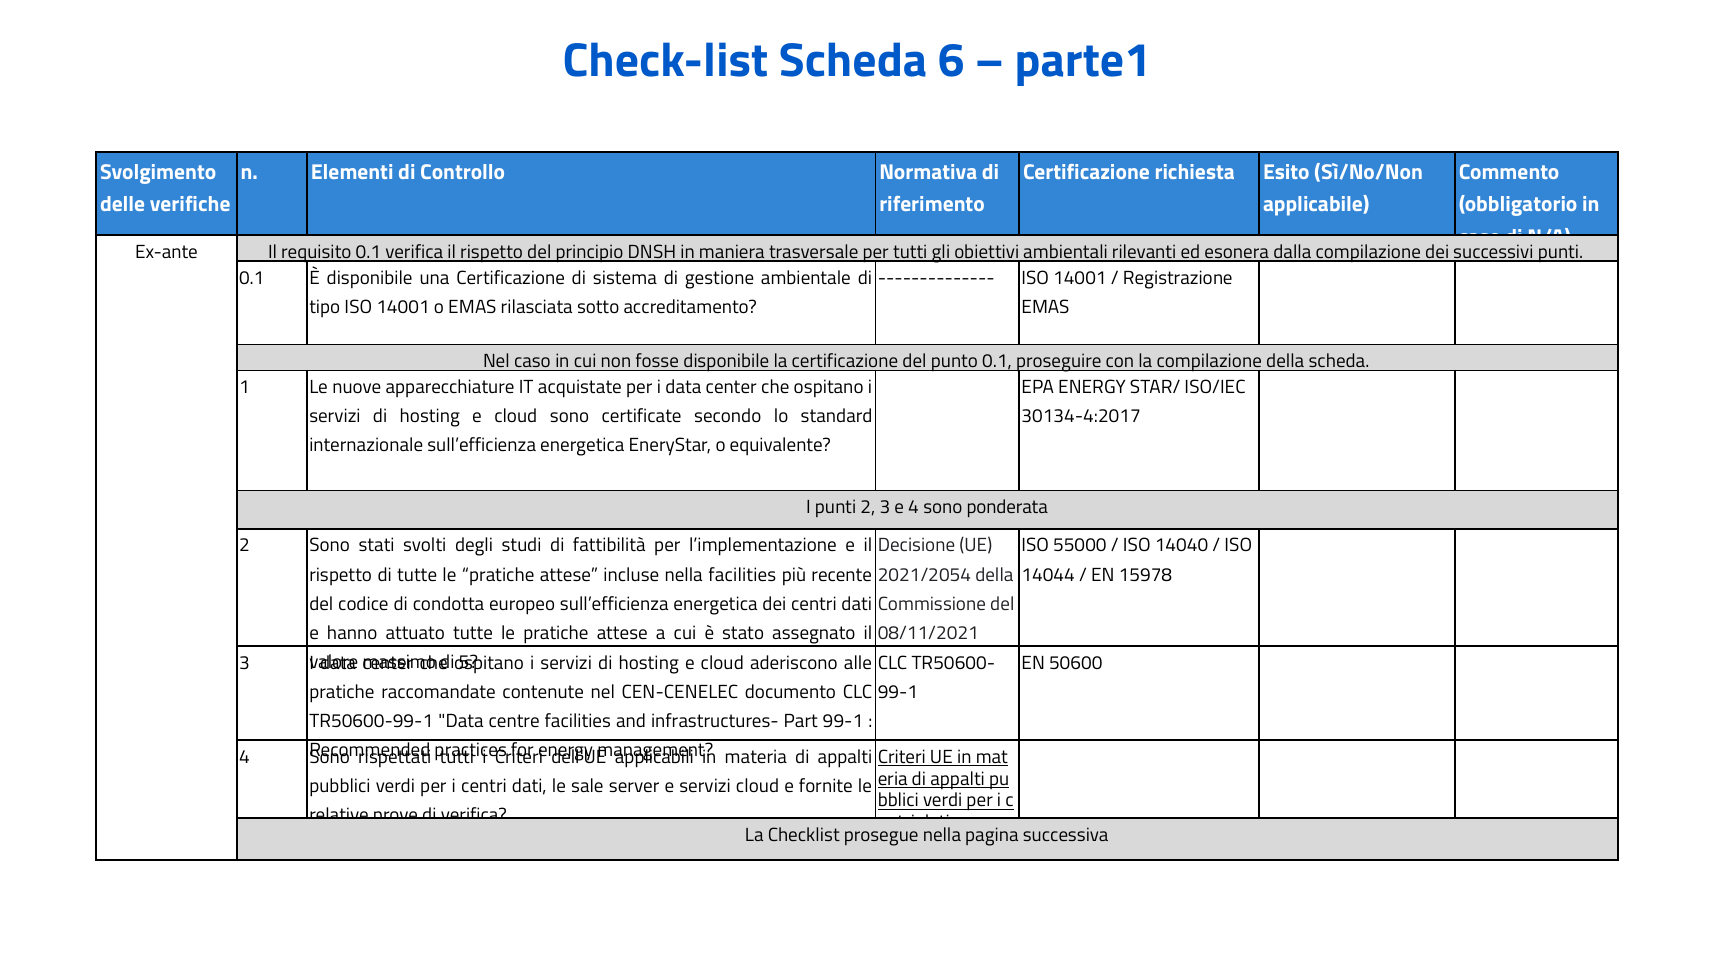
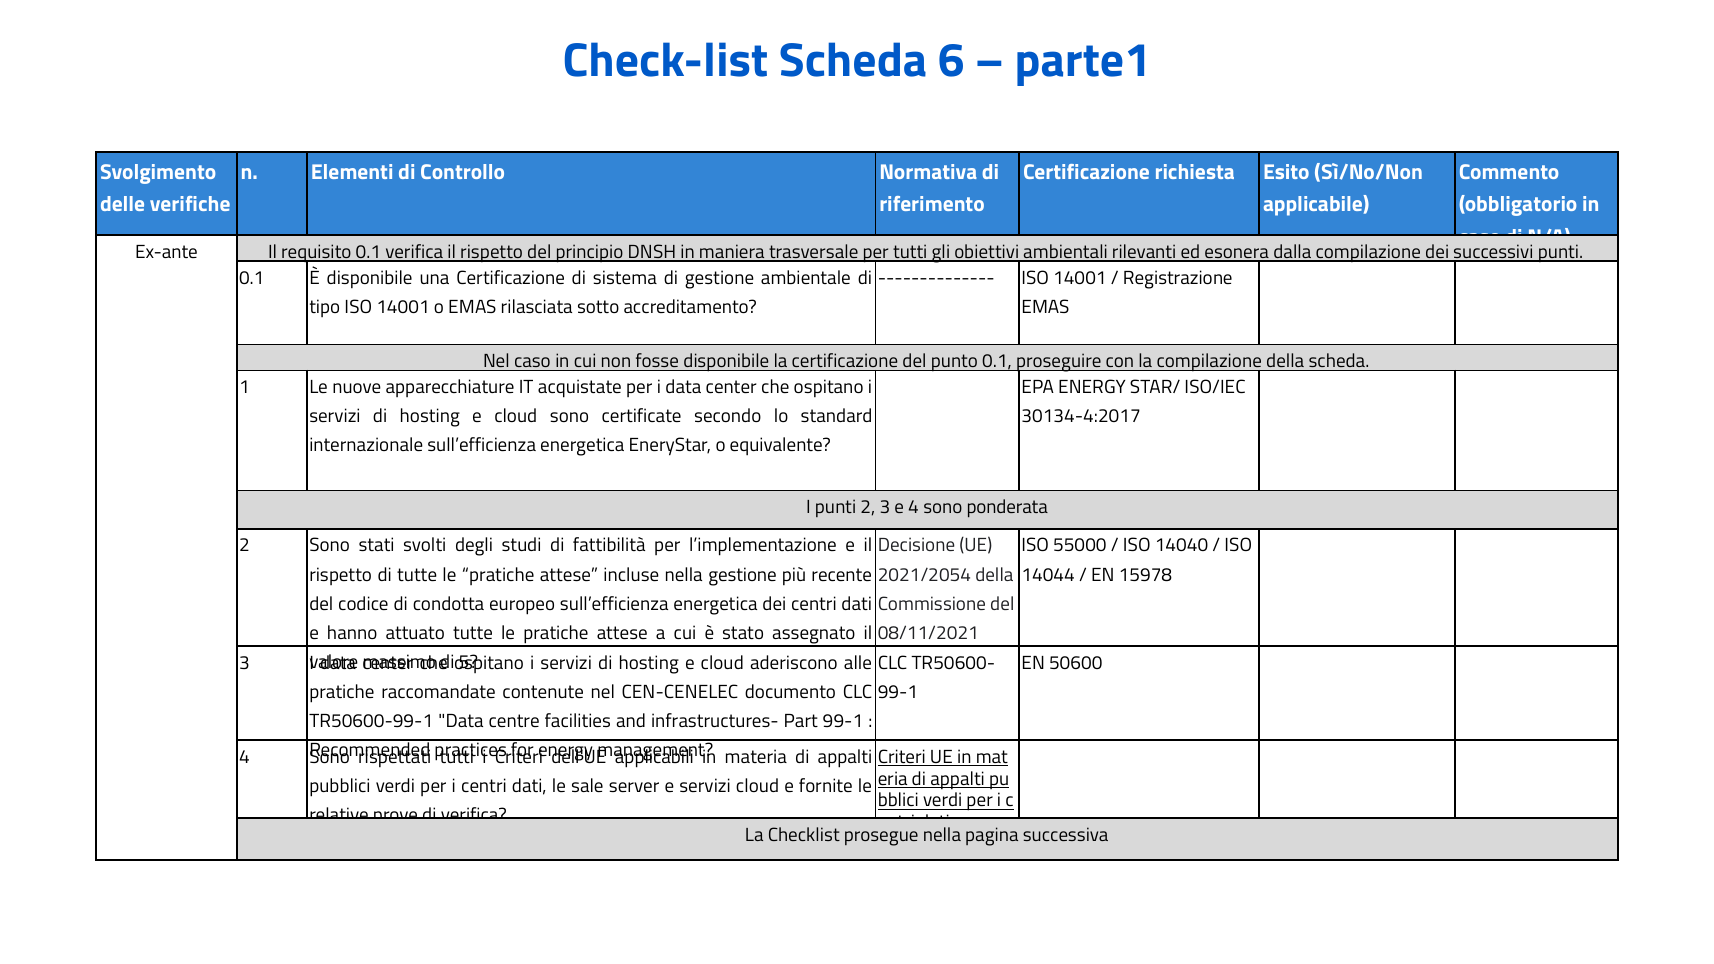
nella facilities: facilities -> gestione (743, 575)
